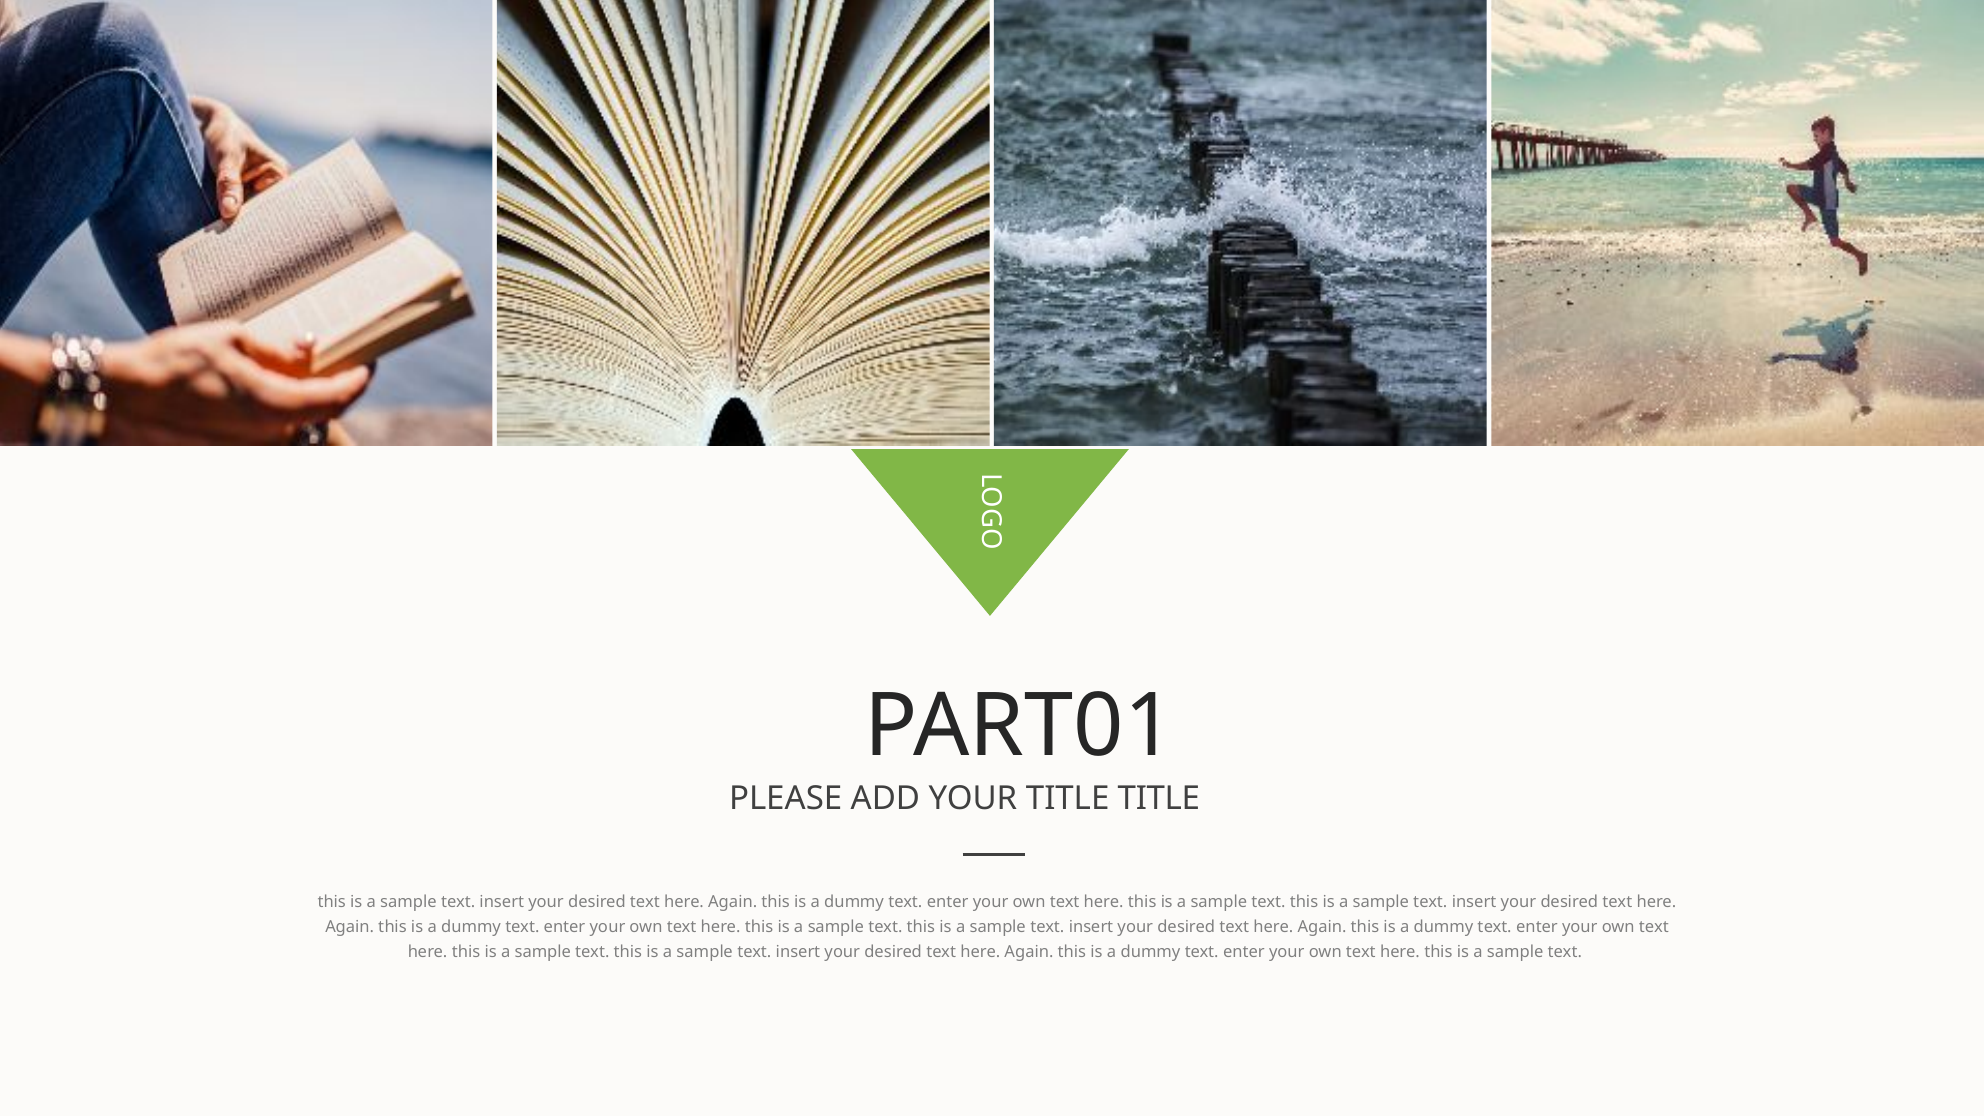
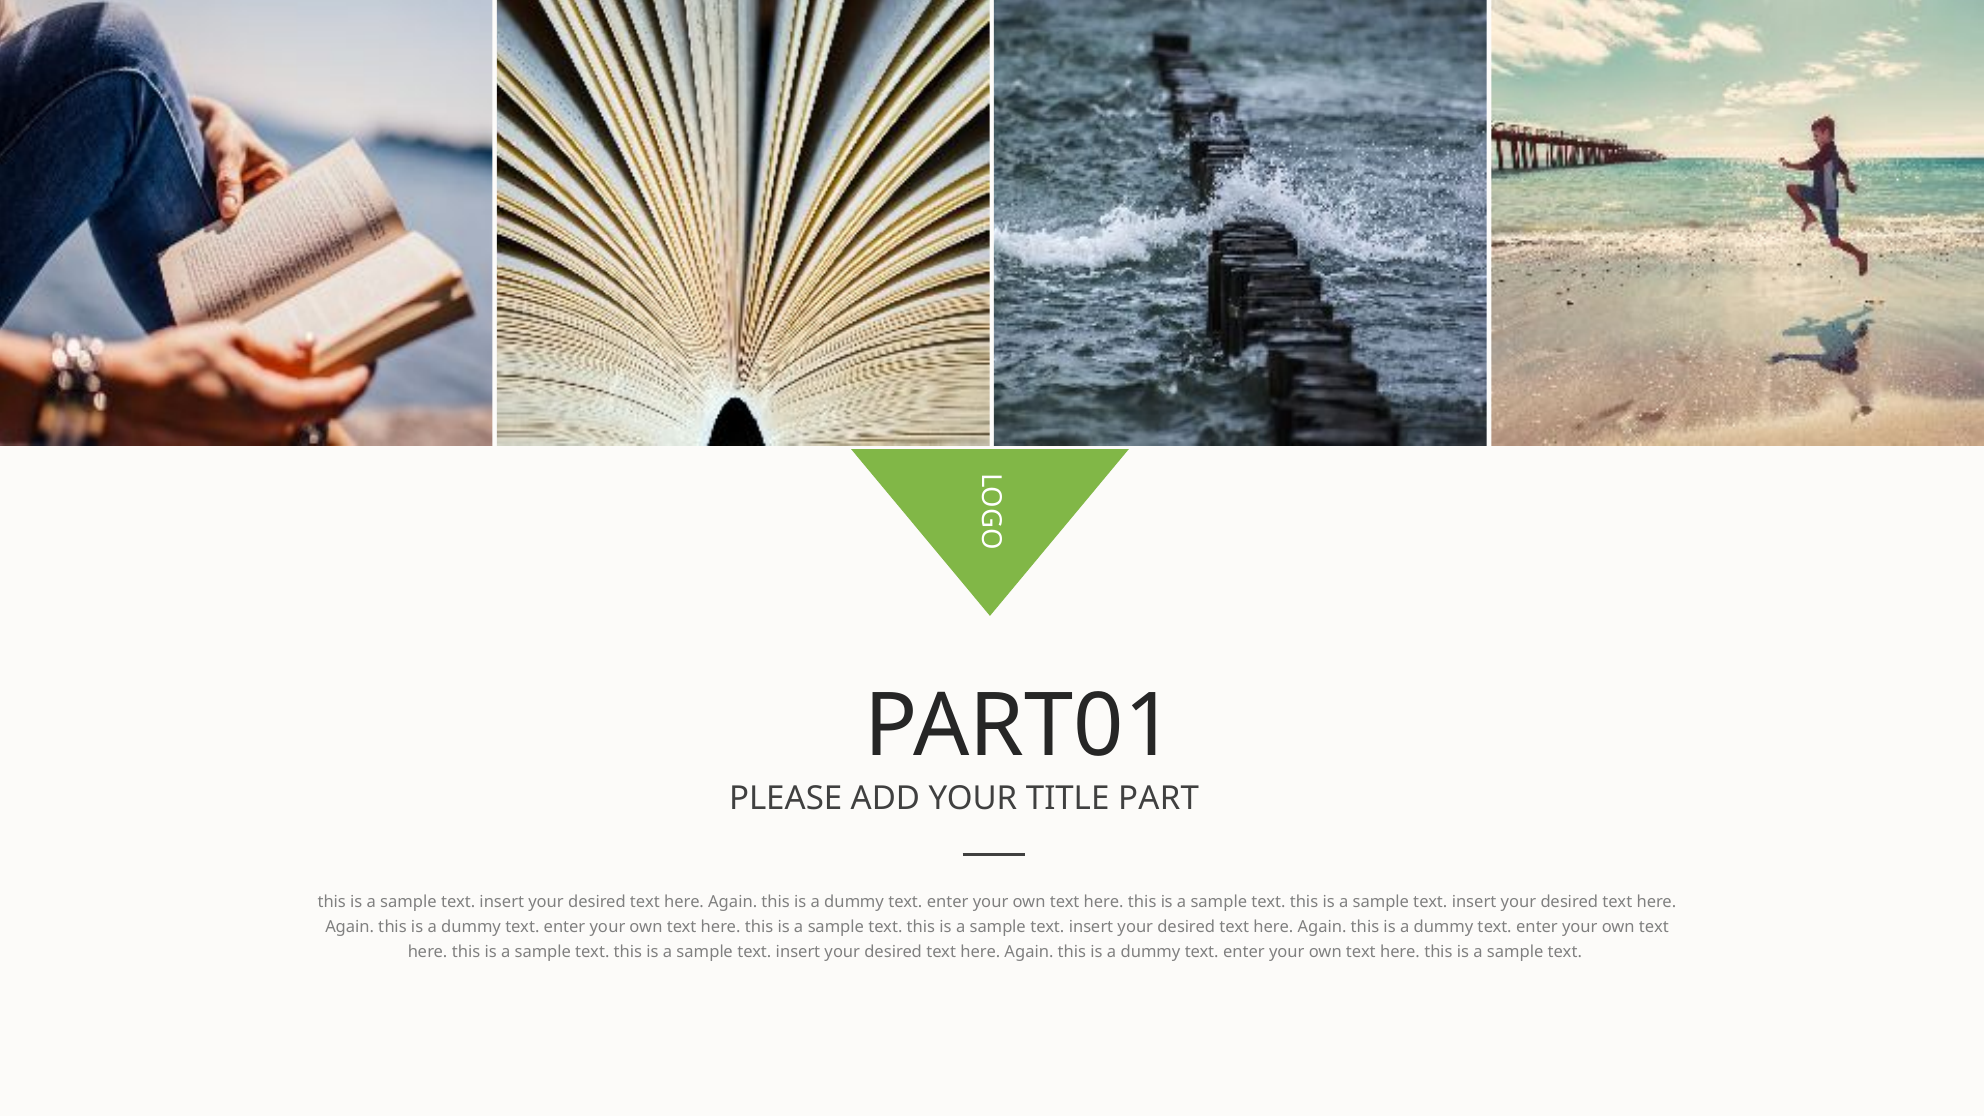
TITLE TITLE: TITLE -> PART (1159, 798)
